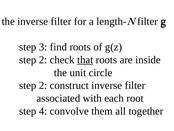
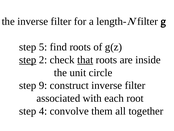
3: 3 -> 5 (43, 47)
step underline: none -> present (28, 60)
2: 2 -> 9 (43, 85)
